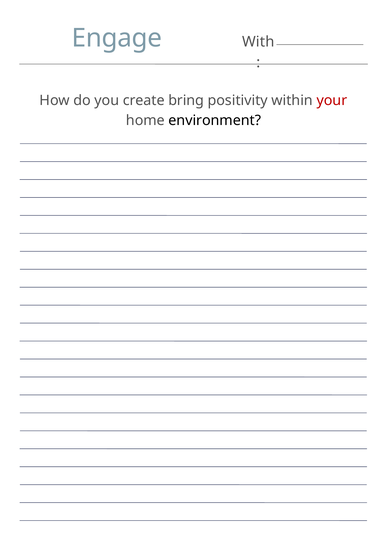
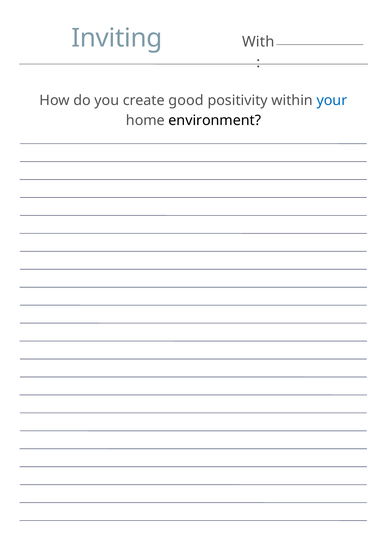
Engage: Engage -> Inviting (117, 38)
bring: bring -> good (186, 100)
your colour: red -> blue (332, 100)
